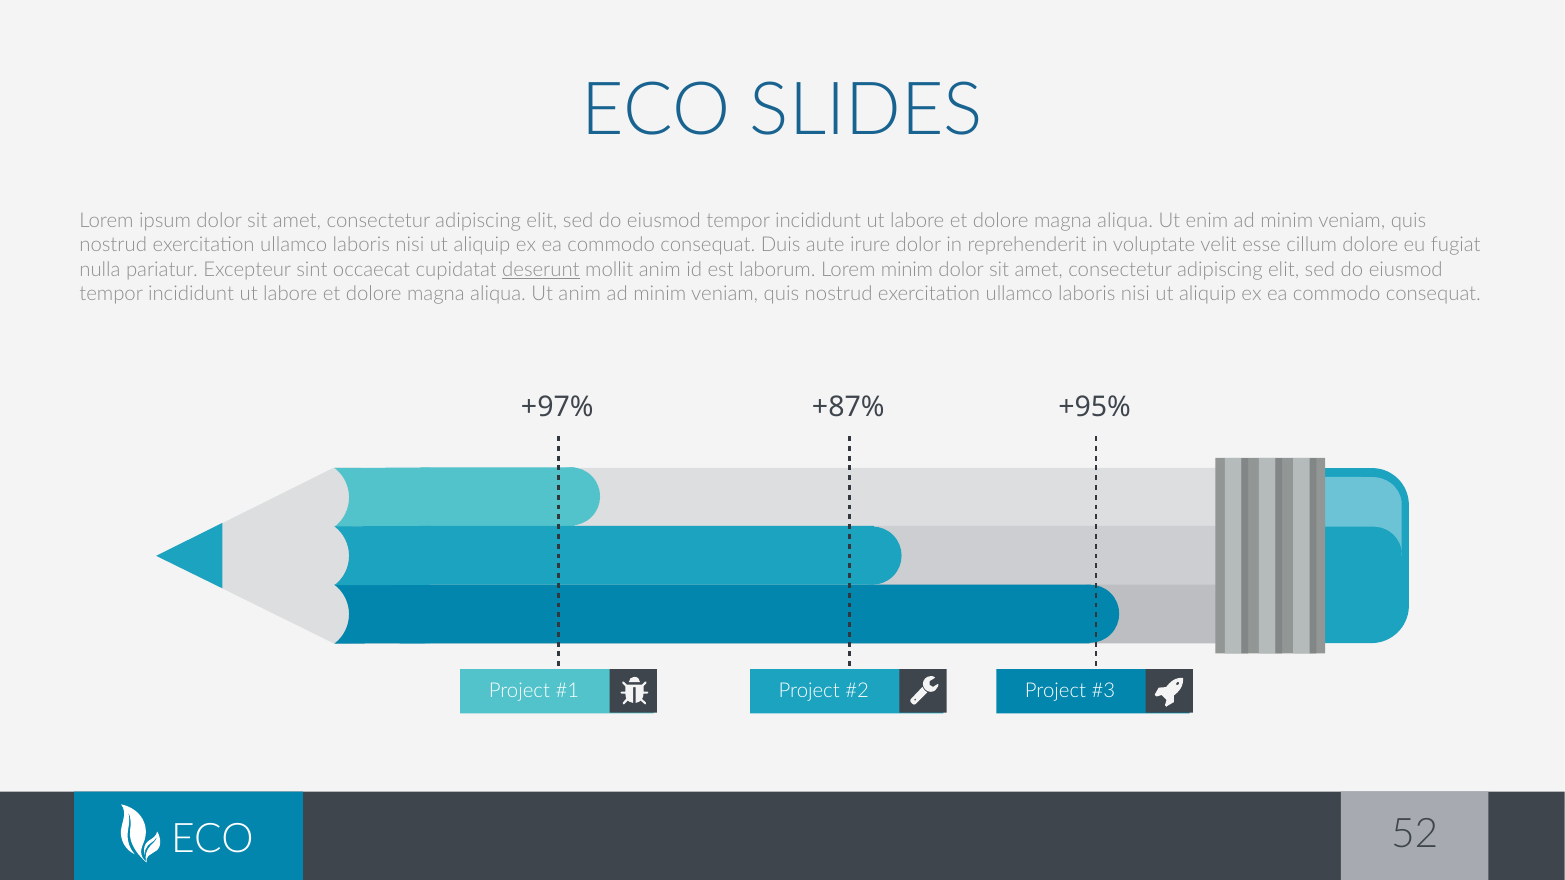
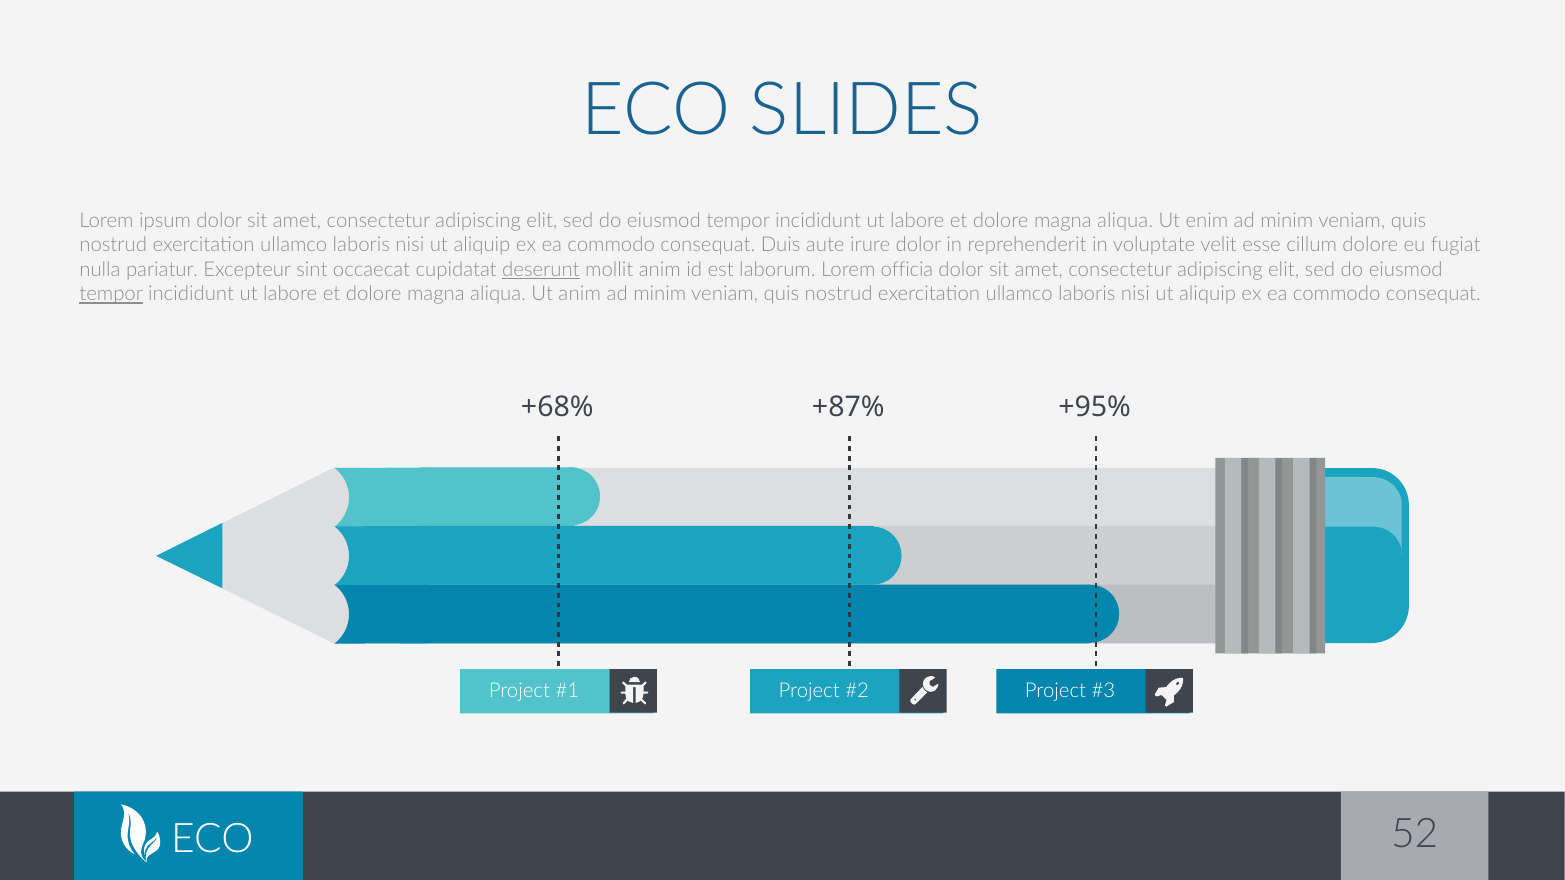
Lorem minim: minim -> officia (907, 270)
tempor underline: none -> present (111, 294)
+97%: +97% -> +68% (557, 407)
